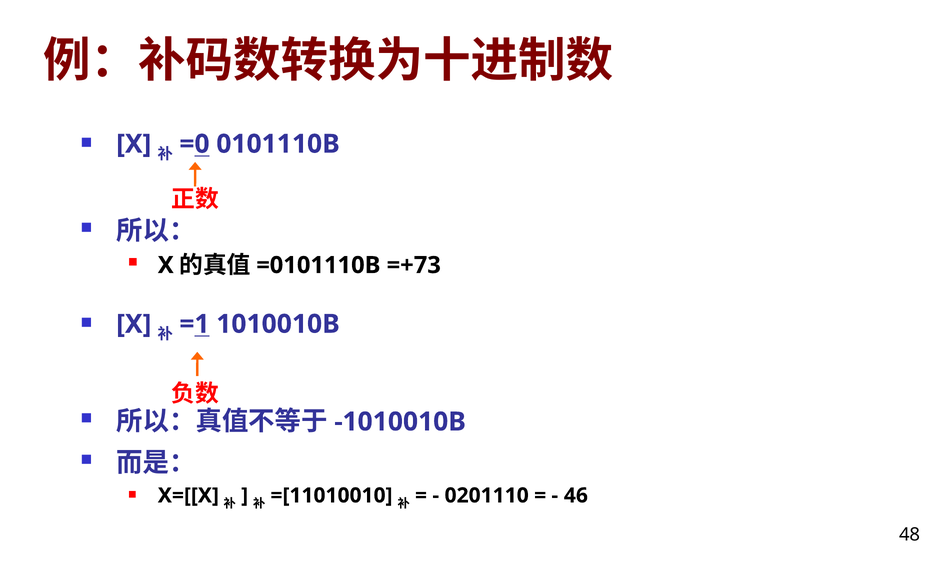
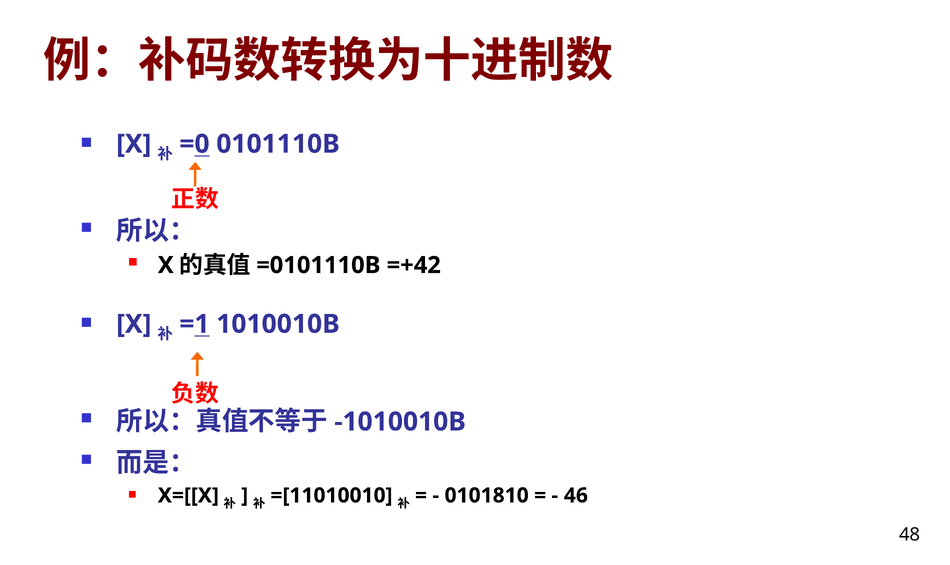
=+73: =+73 -> =+42 (414, 265)
0201110: 0201110 -> 0101810 (487, 495)
